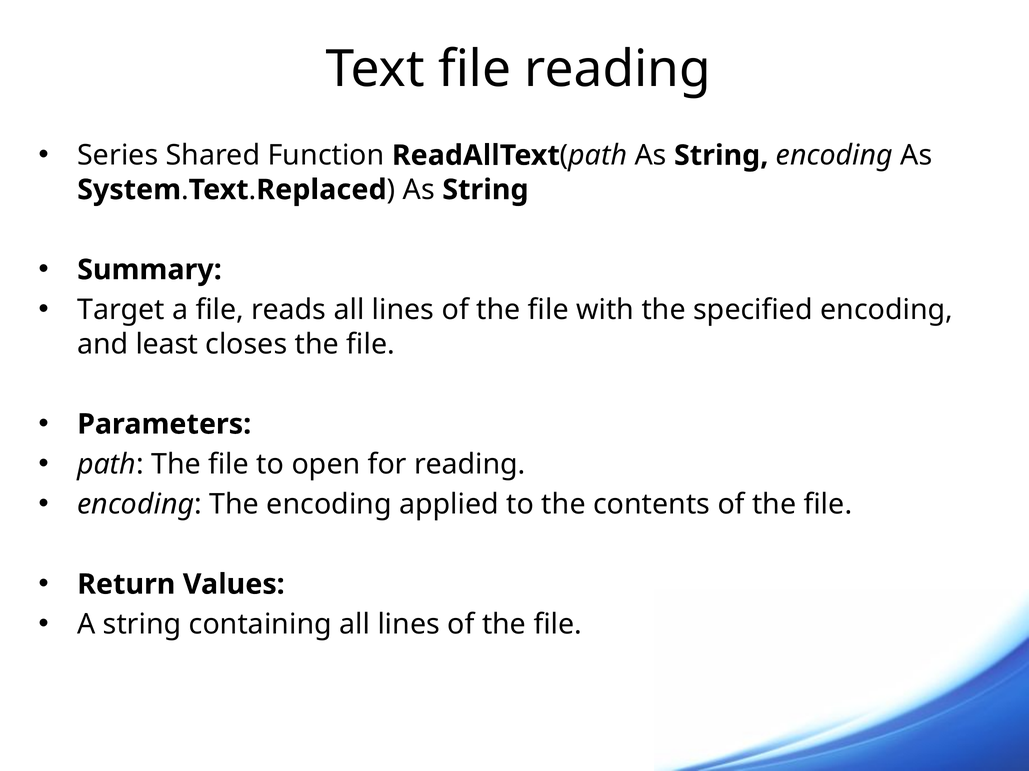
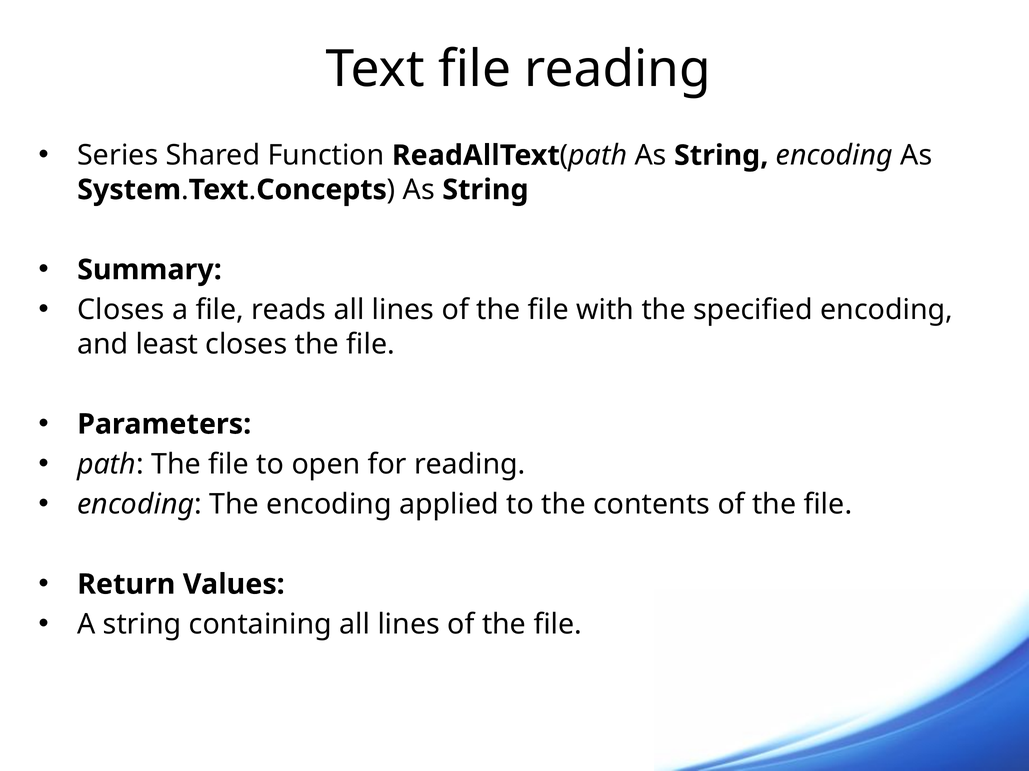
Replaced: Replaced -> Concepts (322, 190)
Target: Target -> Closes (121, 310)
